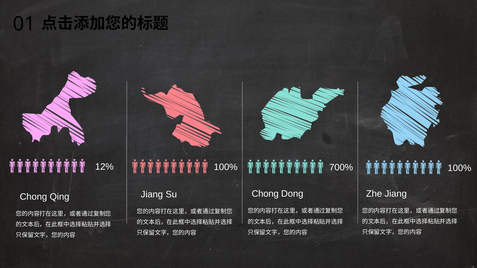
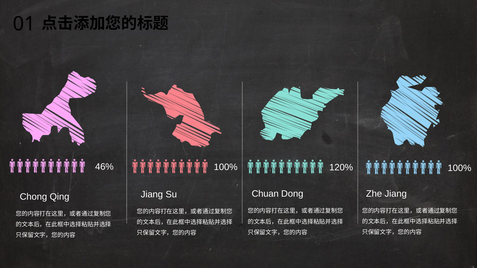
12%: 12% -> 46% (104, 167)
700%: 700% -> 120% (341, 168)
Chong: Chong -> Chuan (265, 194)
